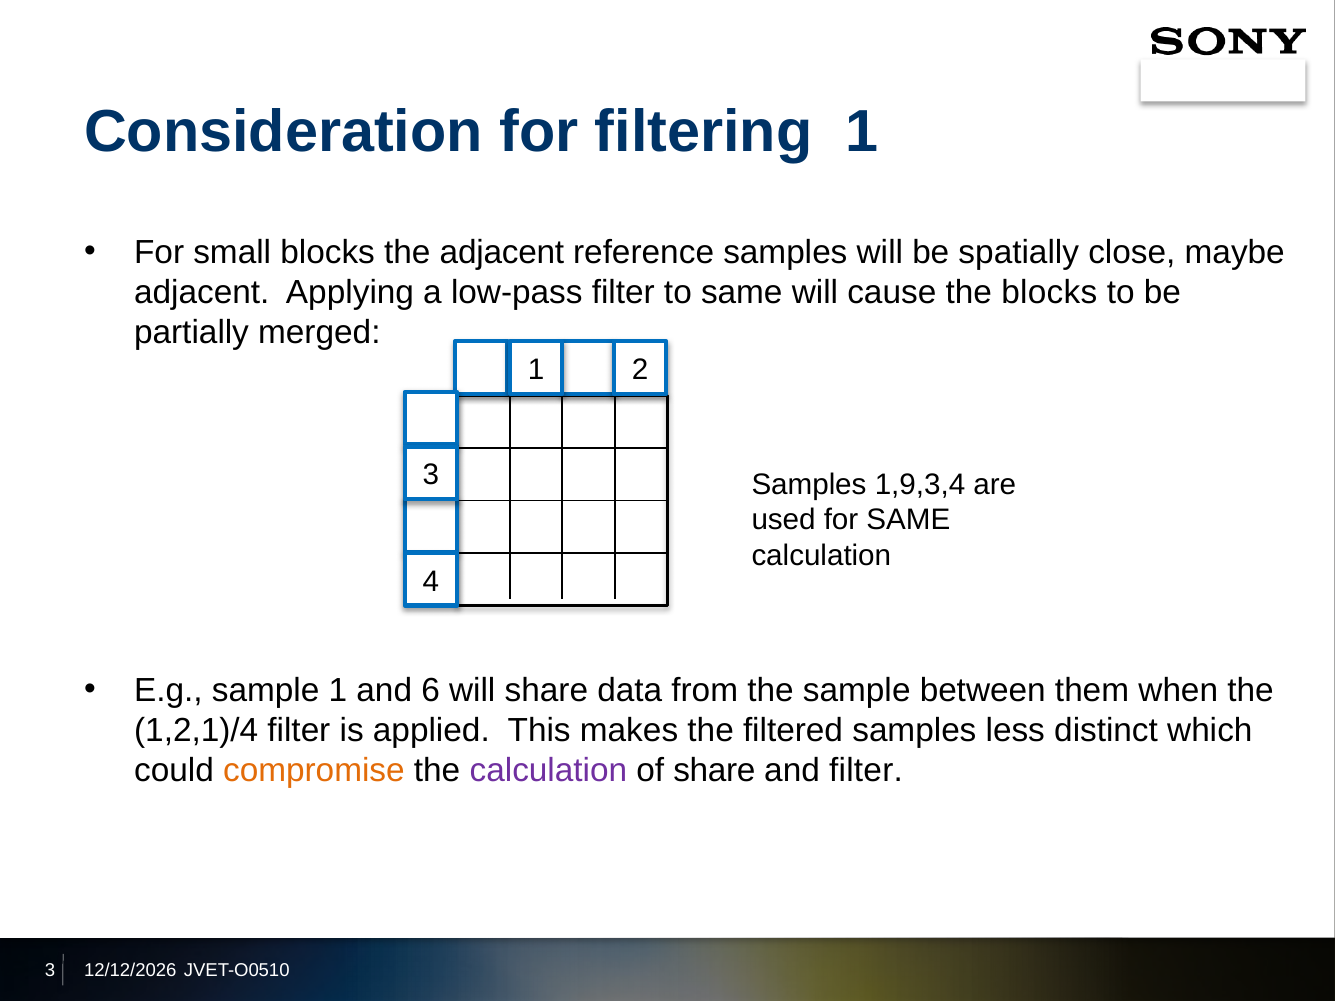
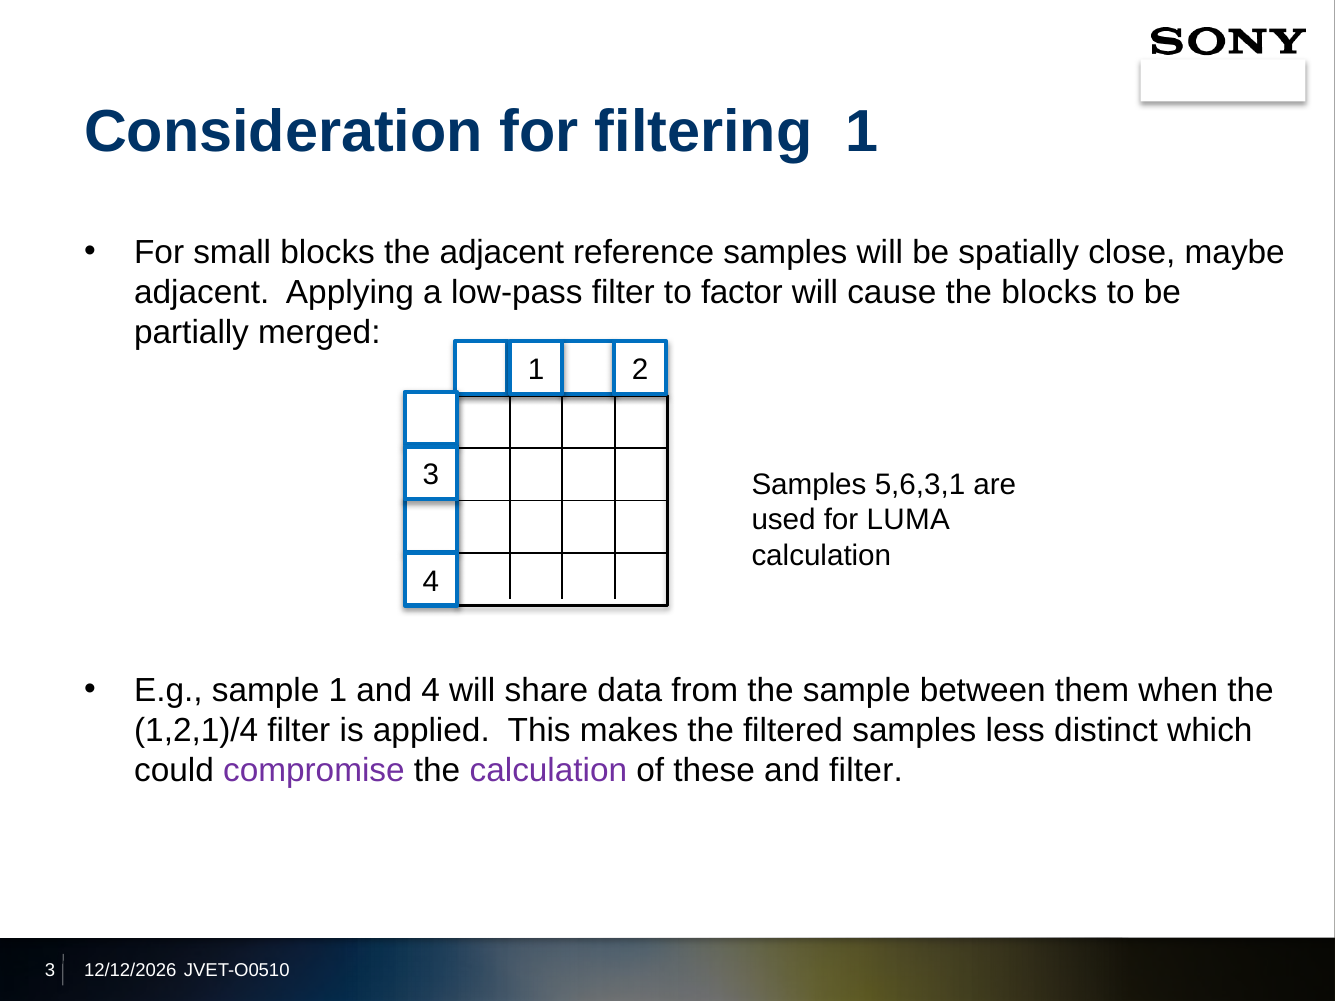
to same: same -> factor (742, 292)
1,9,3,4: 1,9,3,4 -> 5,6,3,1 (920, 484)
for SAME: SAME -> LUMA (908, 520)
and 6: 6 -> 4 (431, 691)
compromise colour: orange -> purple (314, 771)
of share: share -> these (714, 771)
